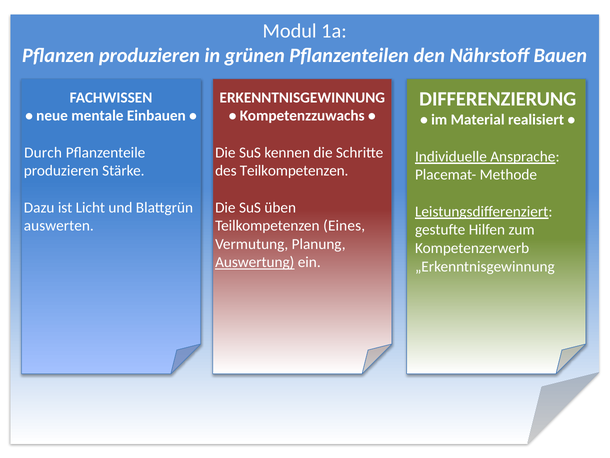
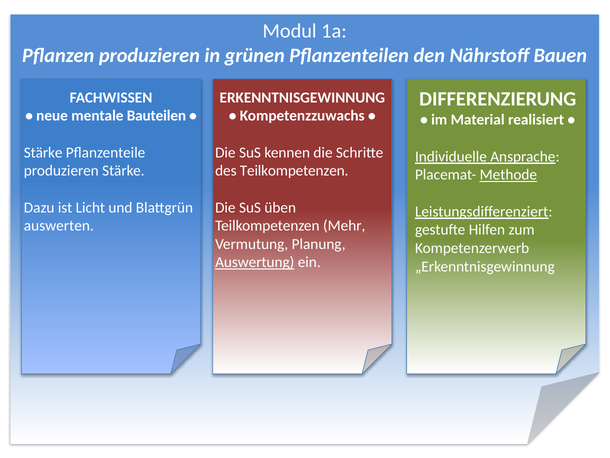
Einbauen: Einbauen -> Bauteilen (156, 116)
Durch: Durch -> Stärke (43, 152)
Methode underline: none -> present (508, 175)
Eines: Eines -> Mehr (344, 226)
